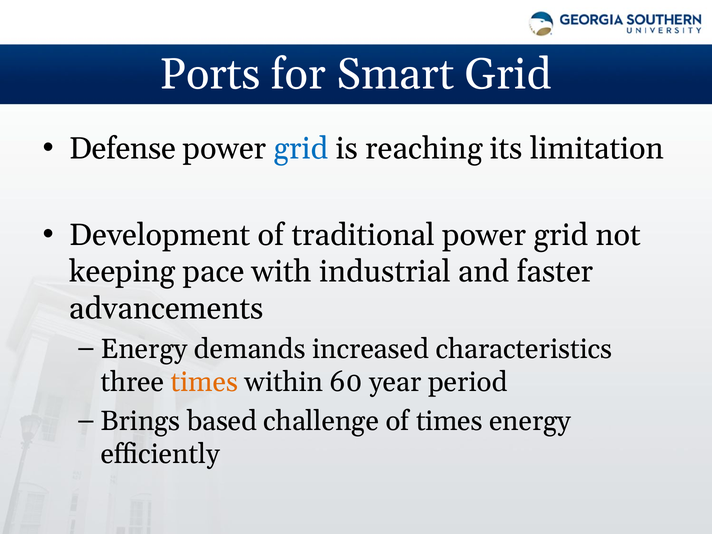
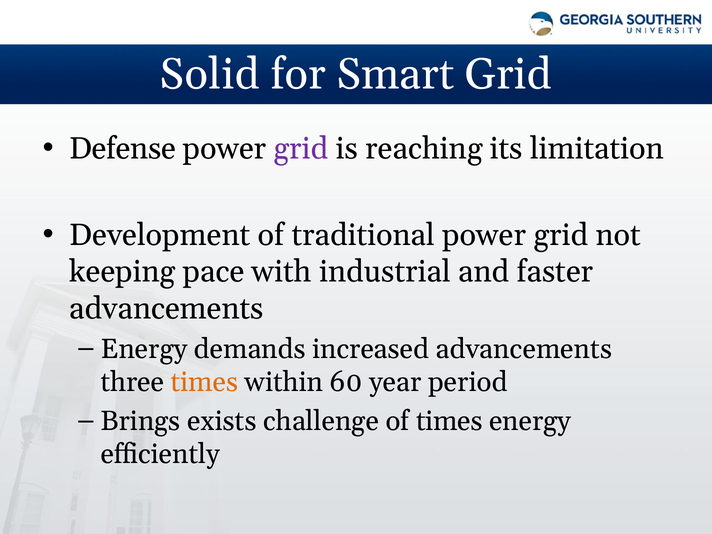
Ports: Ports -> Solid (210, 74)
grid colour: blue -> purple (301, 149)
increased characteristics: characteristics -> advancements (524, 349)
based: based -> exists (222, 421)
